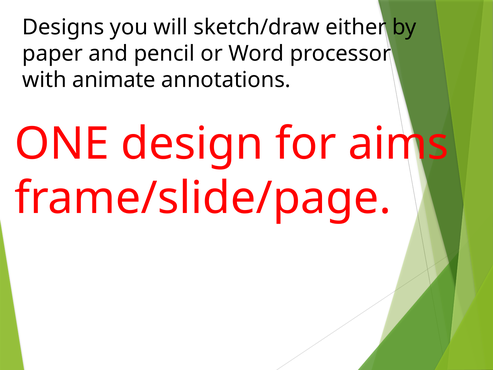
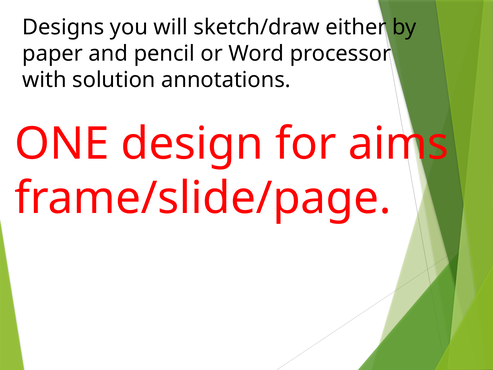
animate: animate -> solution (114, 80)
